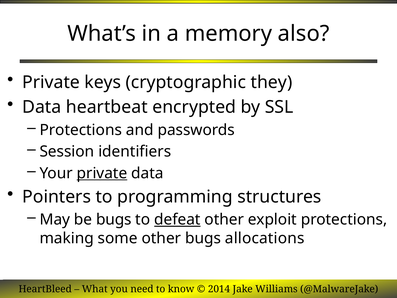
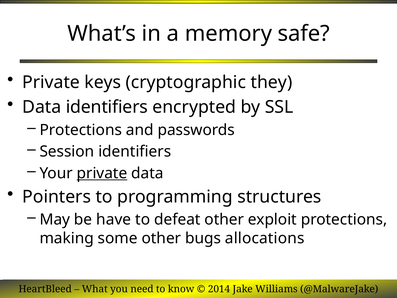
also: also -> safe (304, 34)
Data heartbeat: heartbeat -> identifiers (107, 107)
be bugs: bugs -> have (114, 219)
defeat underline: present -> none (177, 219)
